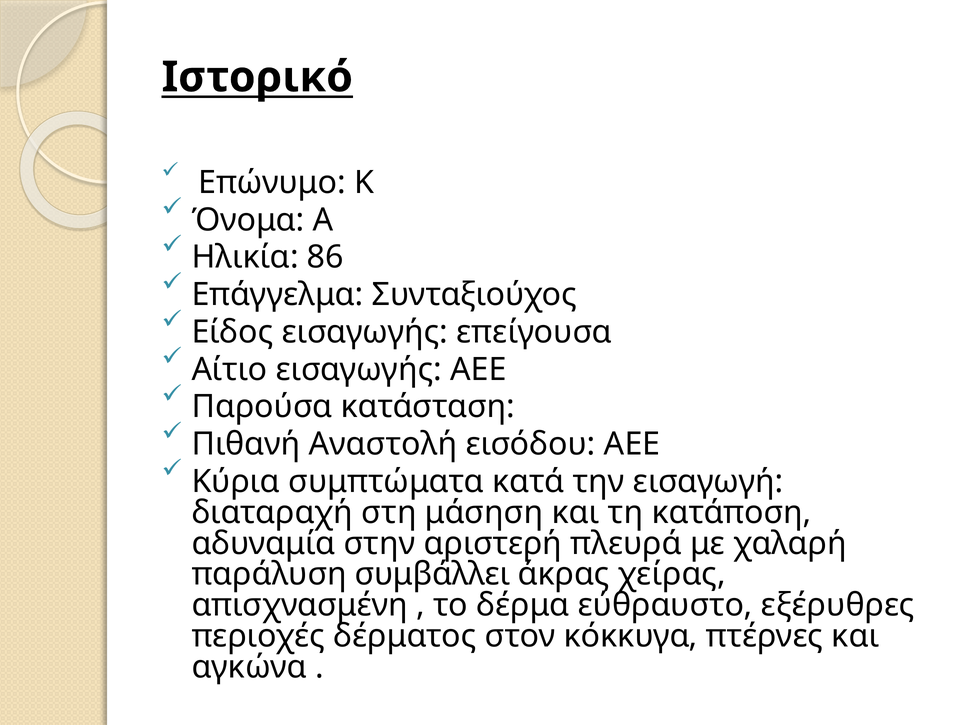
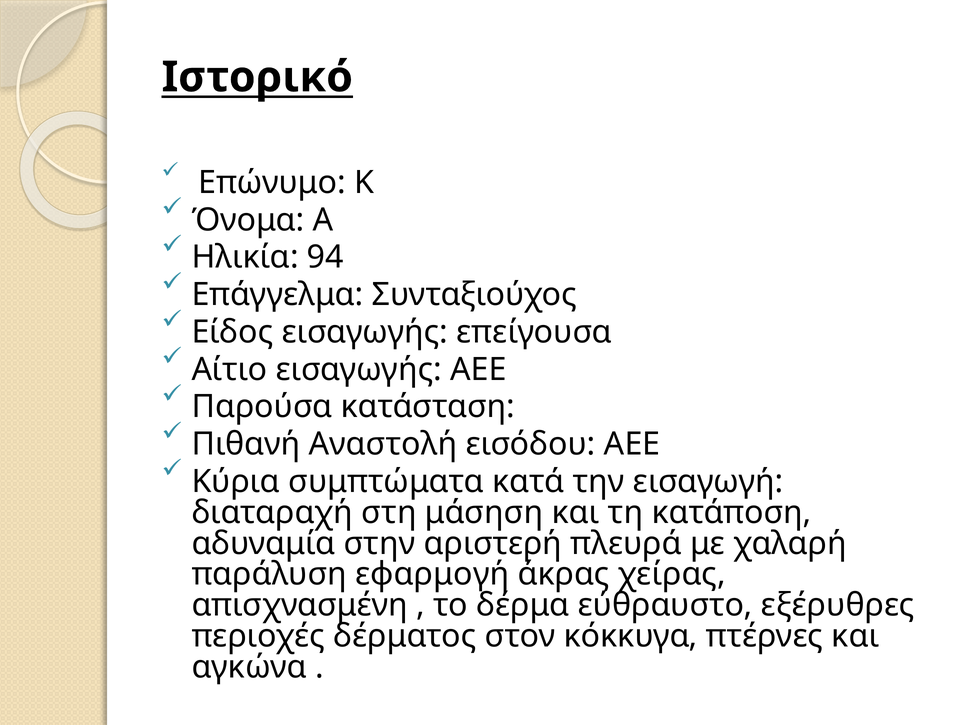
86: 86 -> 94 (325, 257)
συμβάλλει: συμβάλλει -> εφαρμογή (432, 574)
